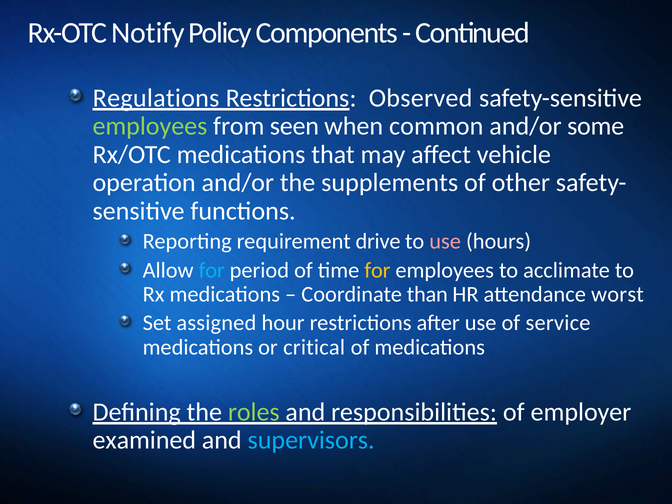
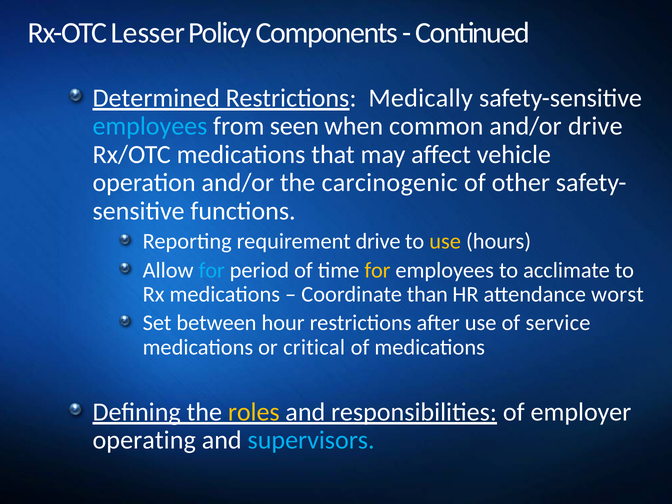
Notify: Notify -> Lesser (148, 33)
Regulations: Regulations -> Determined (156, 98)
Observed: Observed -> Medically (421, 98)
employees colour: light green -> light blue (150, 126)
and/or some: some -> drive (595, 126)
supplements: supplements -> carcinogenic (390, 183)
use colour: pink -> yellow (445, 242)
assigned: assigned -> between (216, 323)
roles colour: light green -> yellow (254, 412)
examined: examined -> operating (144, 440)
